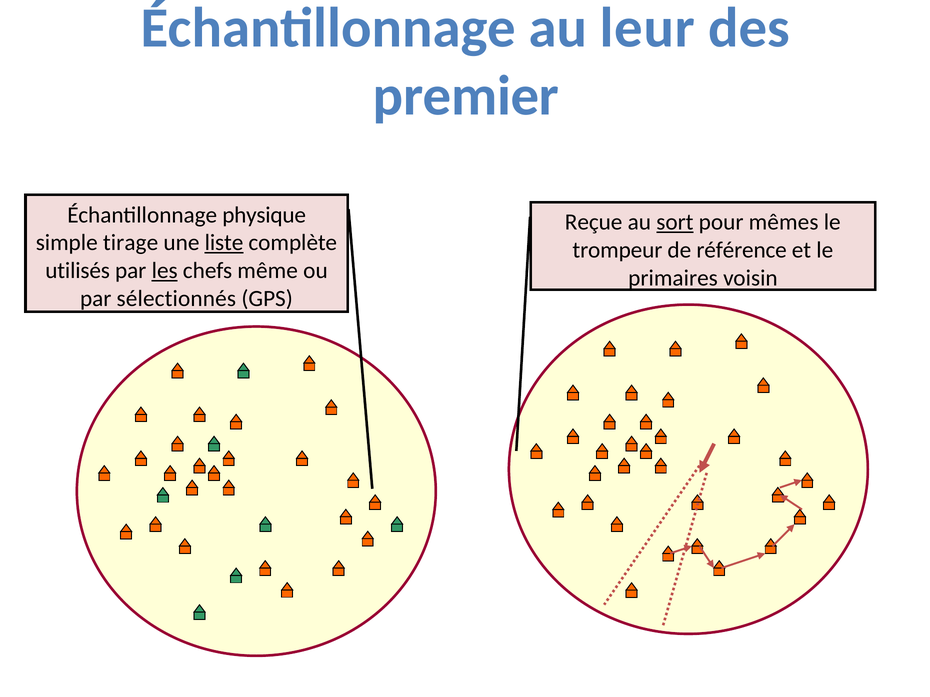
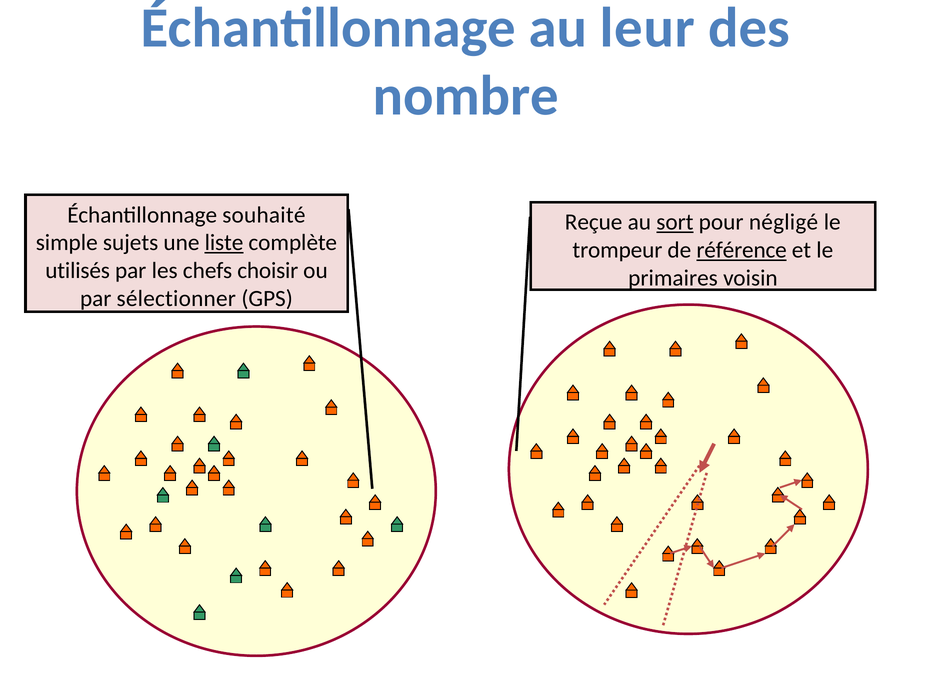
premier: premier -> nombre (466, 96)
physique: physique -> souhaité (264, 215)
mêmes: mêmes -> négligé (784, 222)
tirage: tirage -> sujets (131, 243)
référence underline: none -> present (742, 250)
les underline: present -> none (165, 271)
même: même -> choisir (268, 271)
sélectionnés: sélectionnés -> sélectionner (176, 299)
